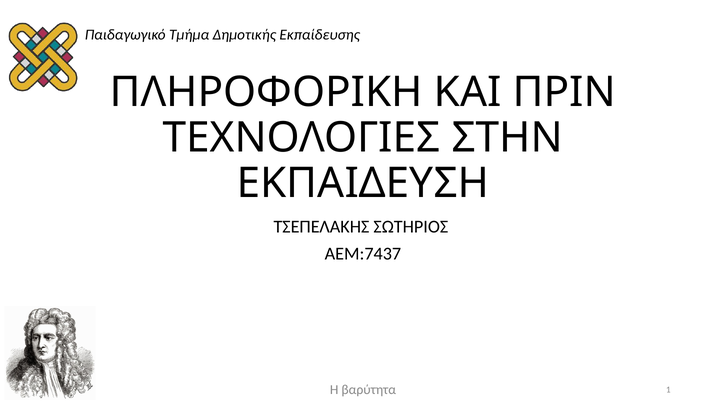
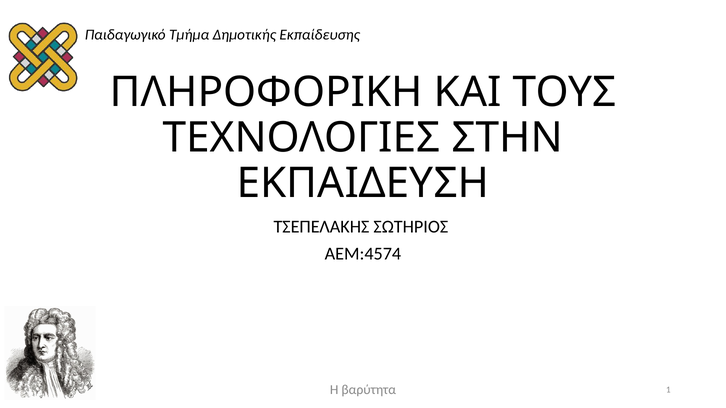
ΠΡΙΝ: ΠΡΙΝ -> ΤΟΥΣ (564, 92)
ΑΕΜ:7437: ΑΕΜ:7437 -> ΑΕΜ:4574 (363, 254)
